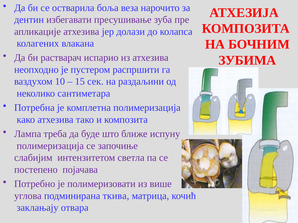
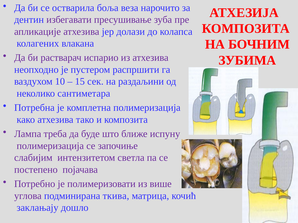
отвара: отвара -> дошло (75, 208)
